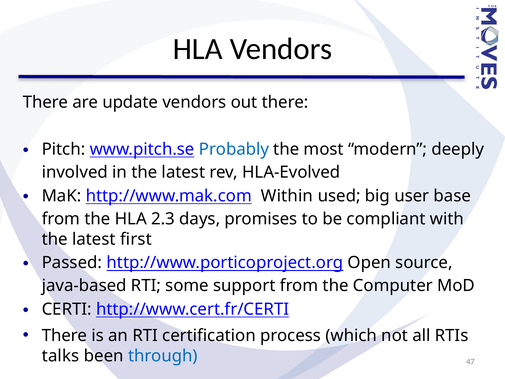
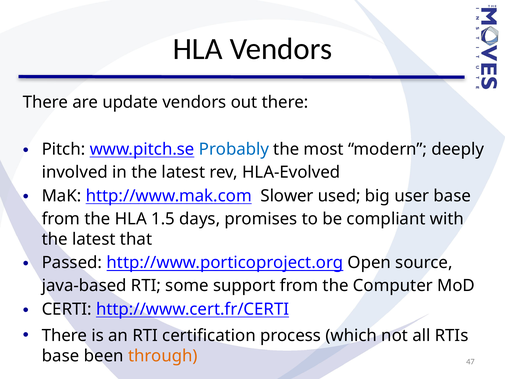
Within: Within -> Slower (287, 196)
2.3: 2.3 -> 1.5 (163, 219)
first: first -> that (136, 239)
talks: talks -> base (61, 356)
through colour: blue -> orange (163, 356)
